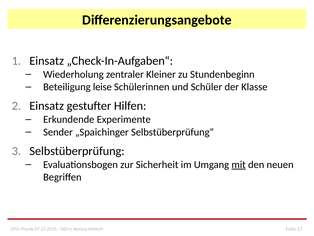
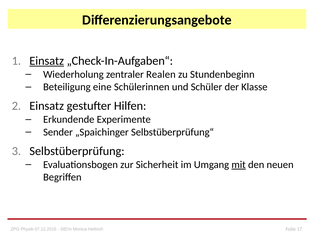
Einsatz underline: none -> present (47, 61)
Kleiner: Kleiner -> Realen (161, 74)
leise: leise -> eine (102, 87)
